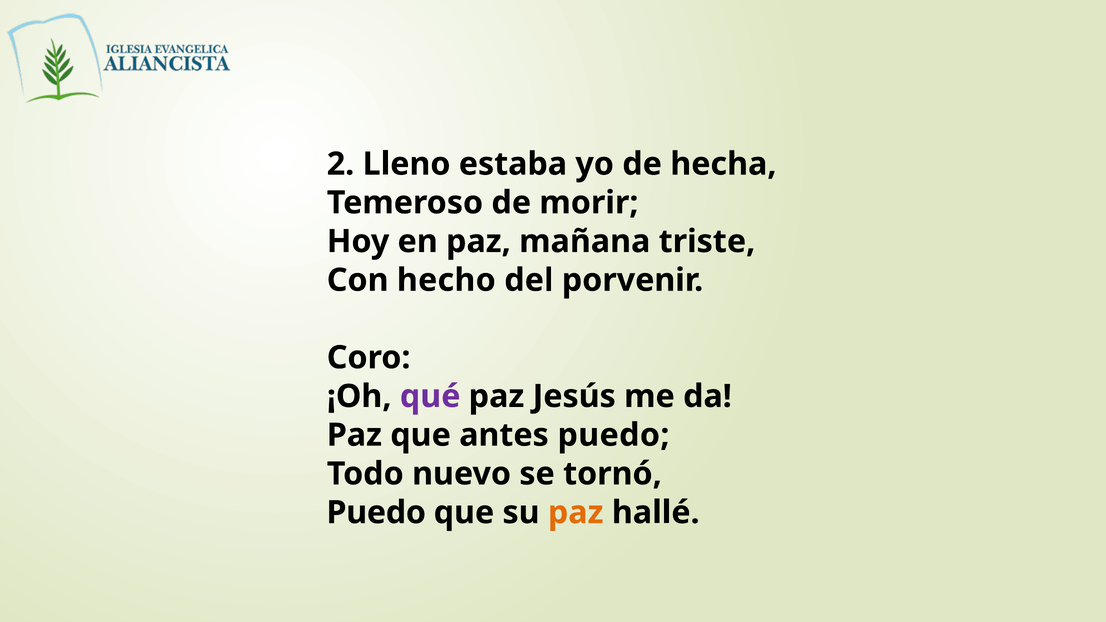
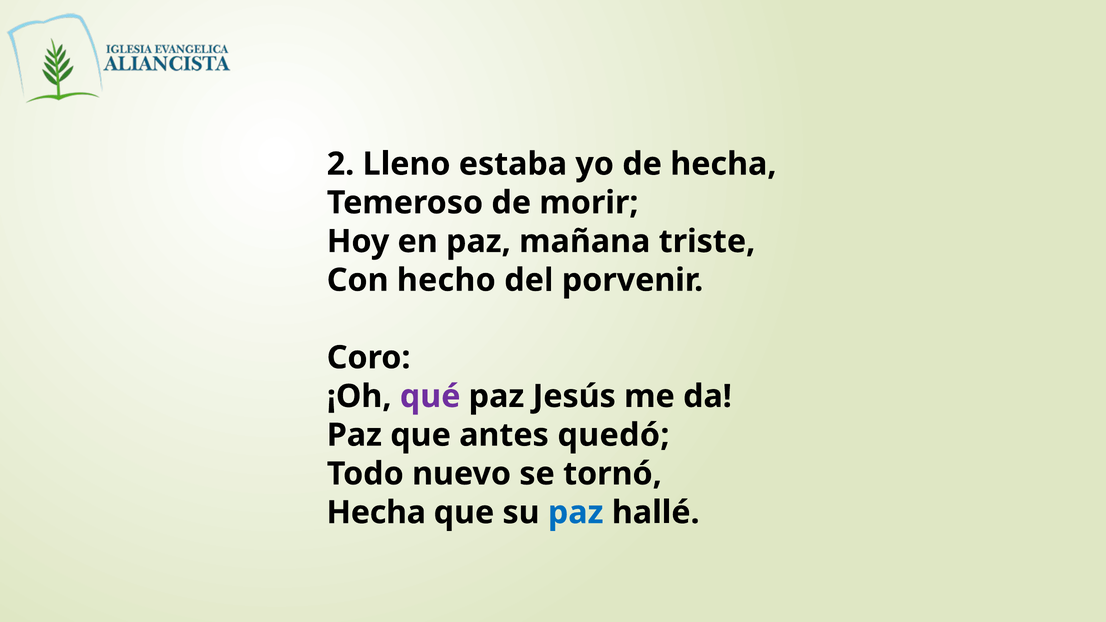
antes puedo: puedo -> quedó (614, 435)
Puedo: Puedo -> Hecha (376, 513)
paz colour: orange -> blue (576, 513)
